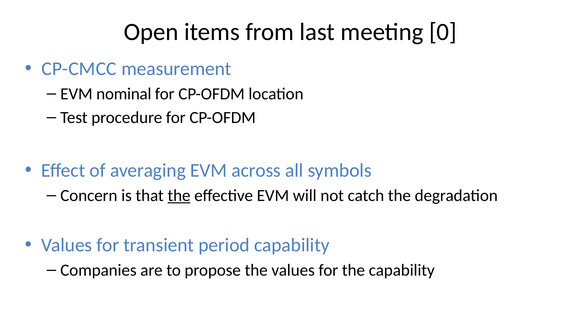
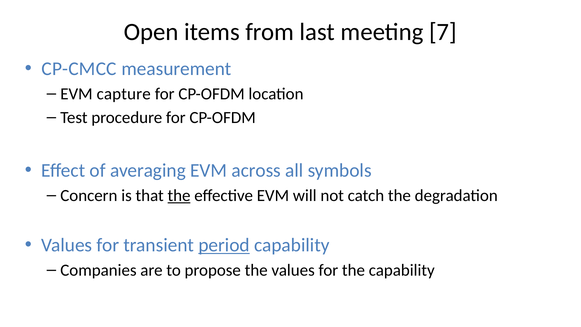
0: 0 -> 7 (443, 32)
nominal: nominal -> capture (124, 94)
period underline: none -> present (224, 245)
